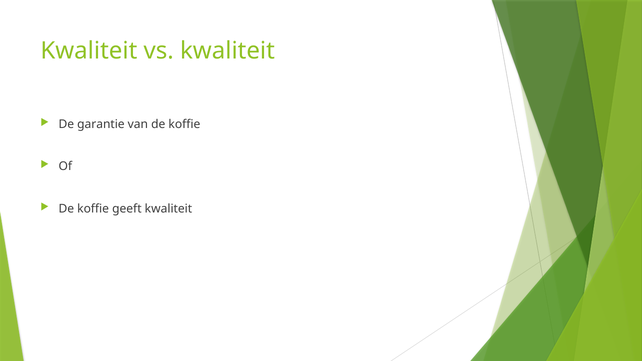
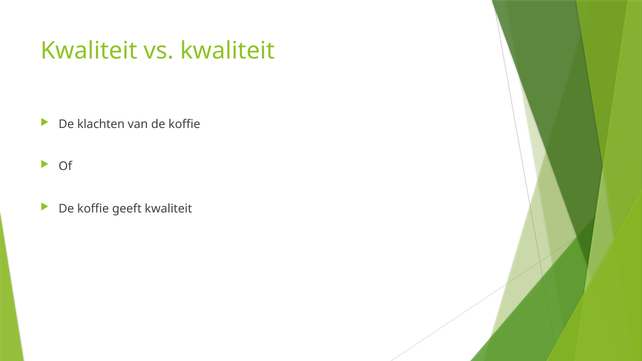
garantie: garantie -> klachten (101, 124)
